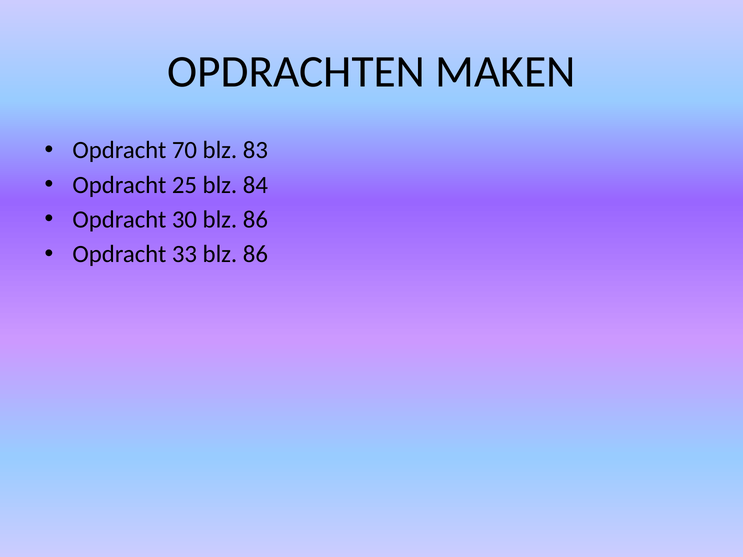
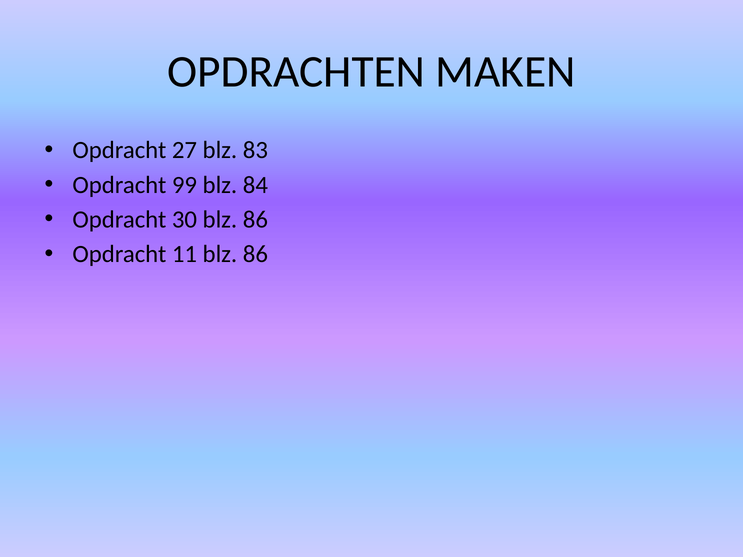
70: 70 -> 27 (184, 150)
25: 25 -> 99 (184, 185)
33: 33 -> 11 (184, 254)
